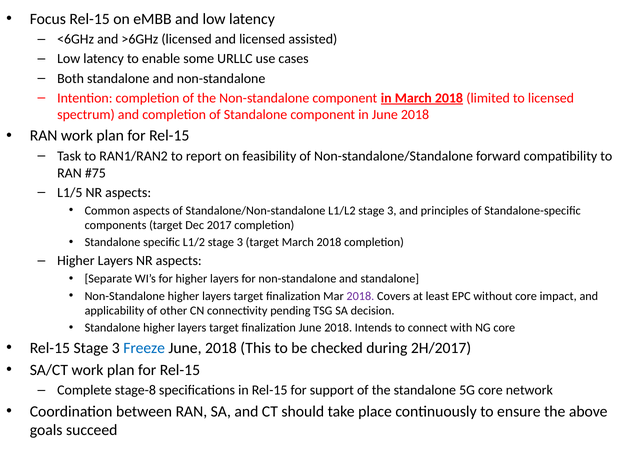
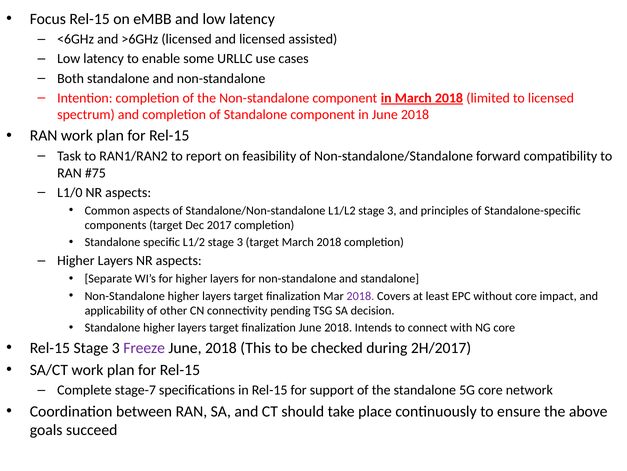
L1/5: L1/5 -> L1/0 (70, 192)
Freeze colour: blue -> purple (144, 347)
stage-8: stage-8 -> stage-7 (135, 390)
